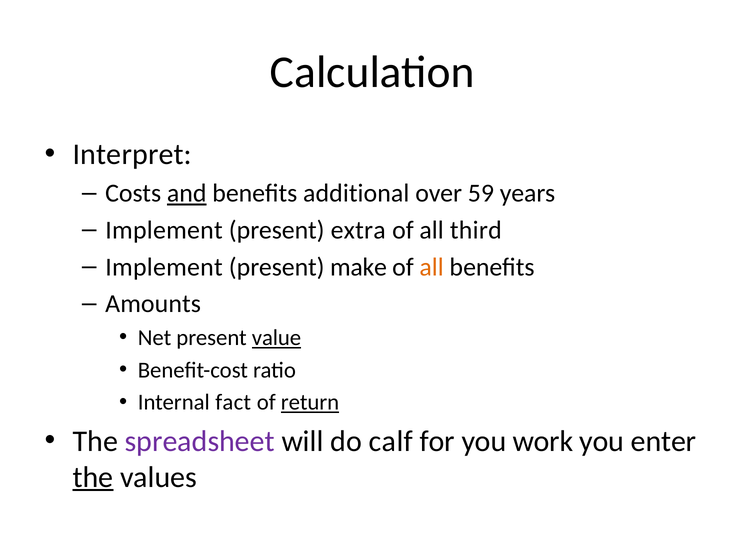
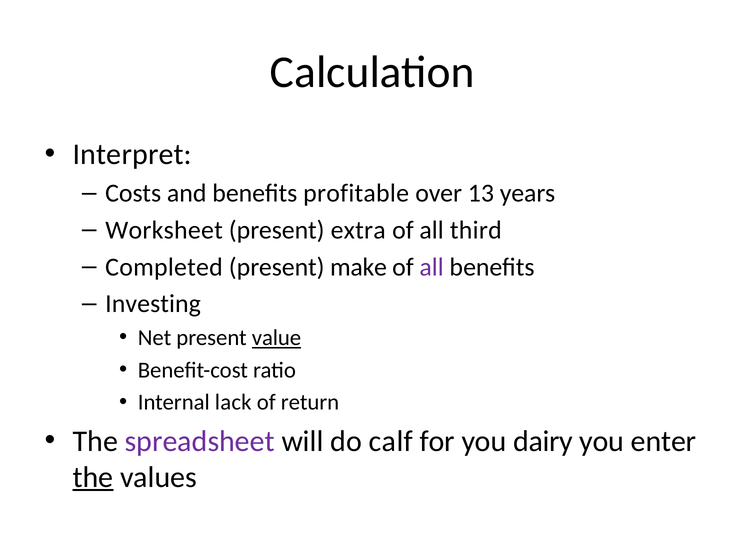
and underline: present -> none (187, 193)
additional: additional -> profitable (356, 193)
59: 59 -> 13 (481, 193)
Implement: Implement -> Worksheet (164, 230)
Implement: Implement -> Completed (164, 267)
all colour: orange -> purple (432, 267)
Amounts: Amounts -> Investing (153, 304)
fact: fact -> lack (233, 402)
return underline: present -> none (310, 402)
work: work -> dairy (543, 441)
